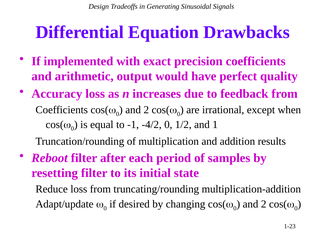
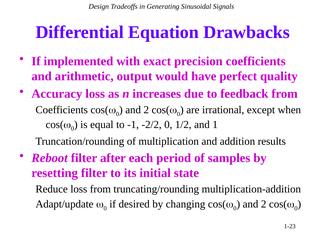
-4/2: -4/2 -> -2/2 (152, 125)
